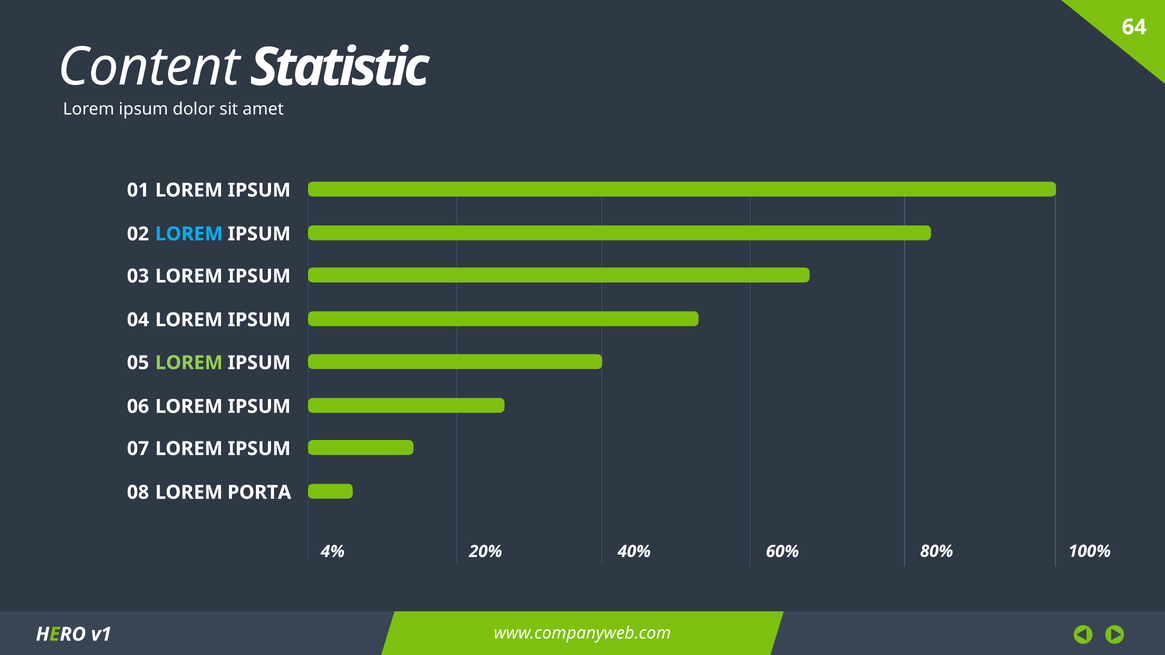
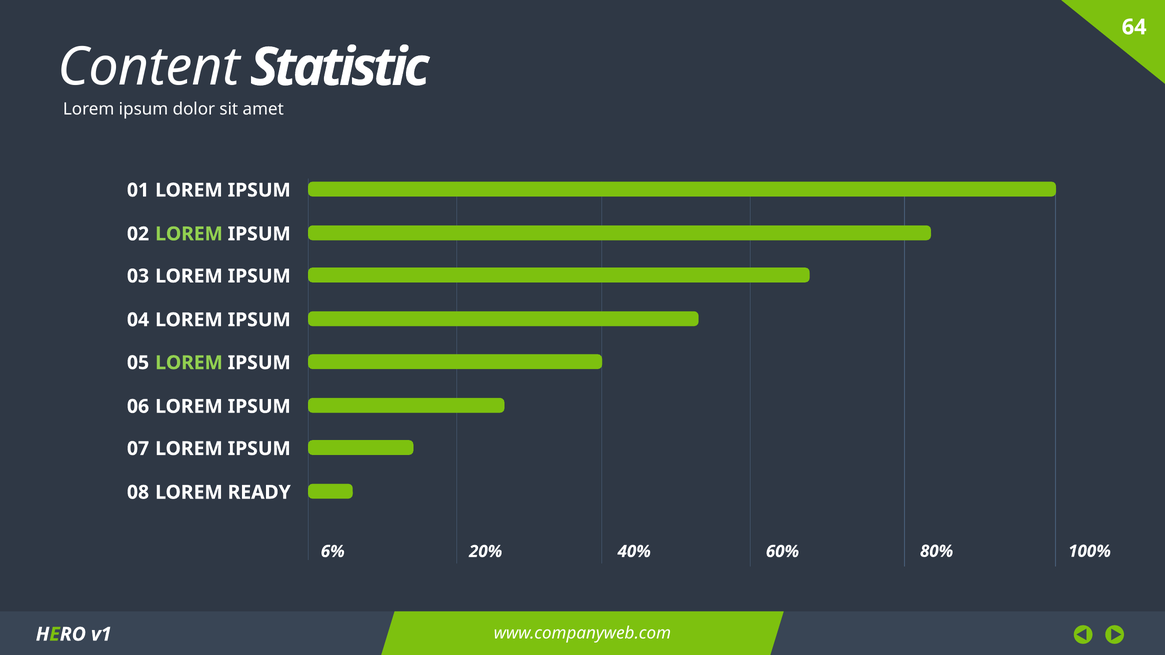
LOREM colour: light blue -> light green (189, 234)
PORTA: PORTA -> READY (259, 493)
4%: 4% -> 6% (333, 552)
